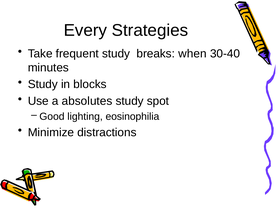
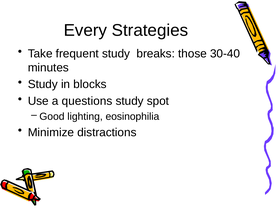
when: when -> those (192, 54)
absolutes: absolutes -> questions (87, 101)
